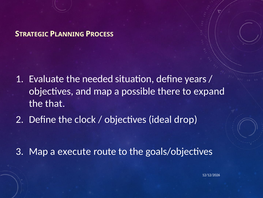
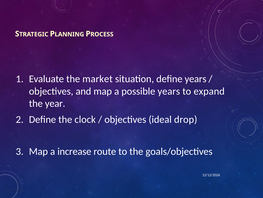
needed: needed -> market (98, 79)
possible there: there -> years (169, 91)
that: that -> year (55, 103)
execute: execute -> increase (74, 151)
